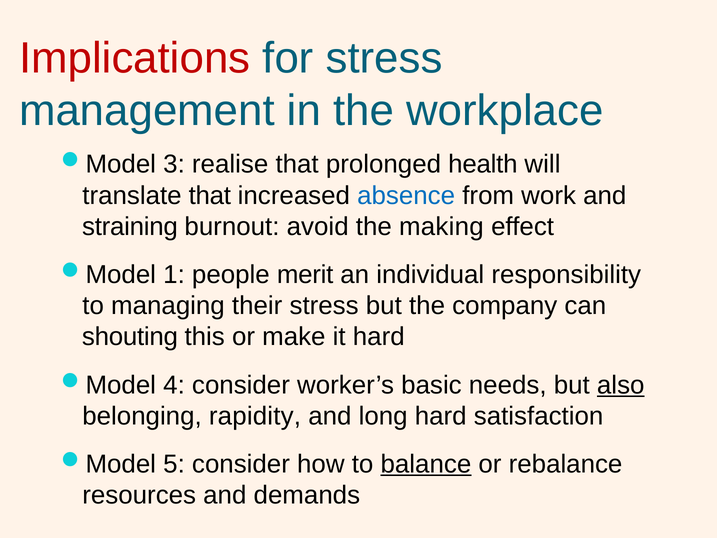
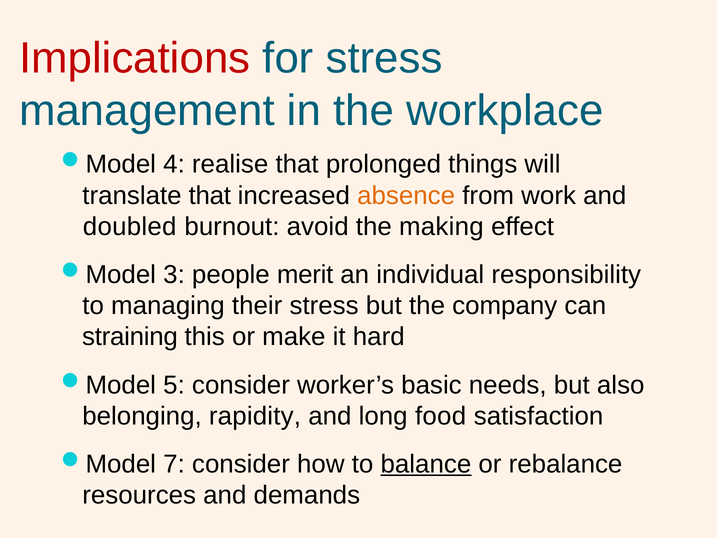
3: 3 -> 4 (174, 164)
health: health -> things (483, 164)
absence colour: blue -> orange (406, 195)
straining: straining -> doubled (130, 226)
1: 1 -> 3 (174, 275)
shouting: shouting -> straining (130, 337)
4: 4 -> 5 (174, 385)
also underline: present -> none (621, 385)
long hard: hard -> food (441, 416)
5: 5 -> 7 (174, 464)
